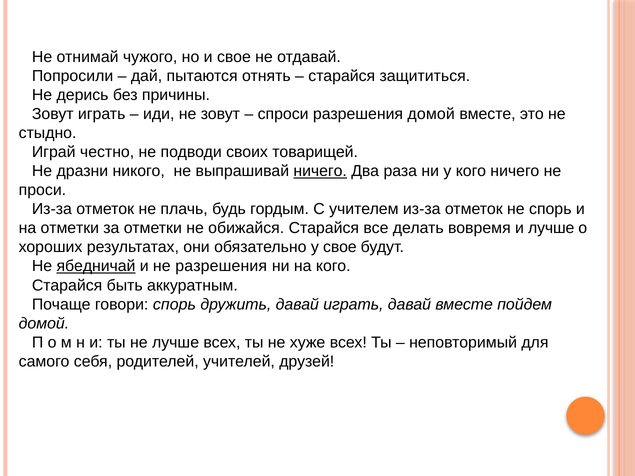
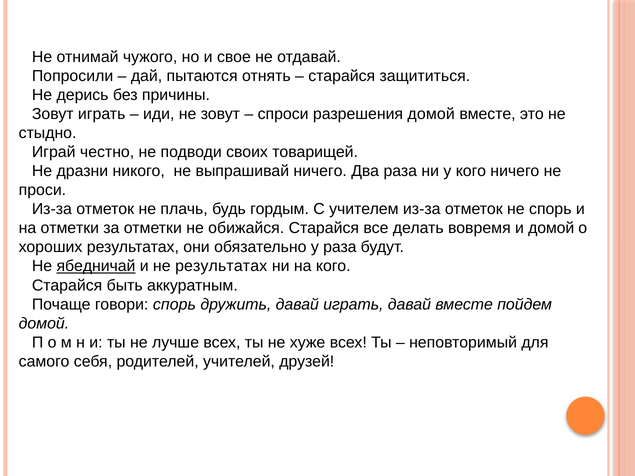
ничего underline: present -> none (320, 171)
и лучше: лучше -> домой (551, 228)
у свое: свое -> раза (340, 247)
не разрешения: разрешения -> результатах (221, 266)
